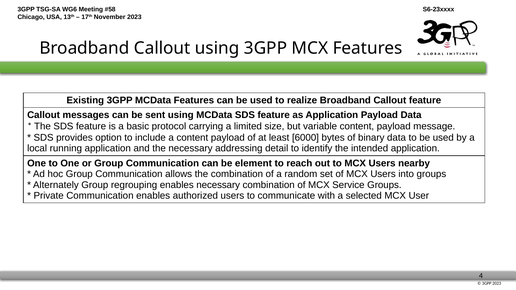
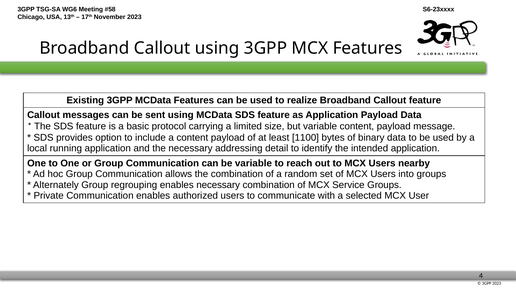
6000: 6000 -> 1100 (305, 138)
be element: element -> variable (253, 163)
